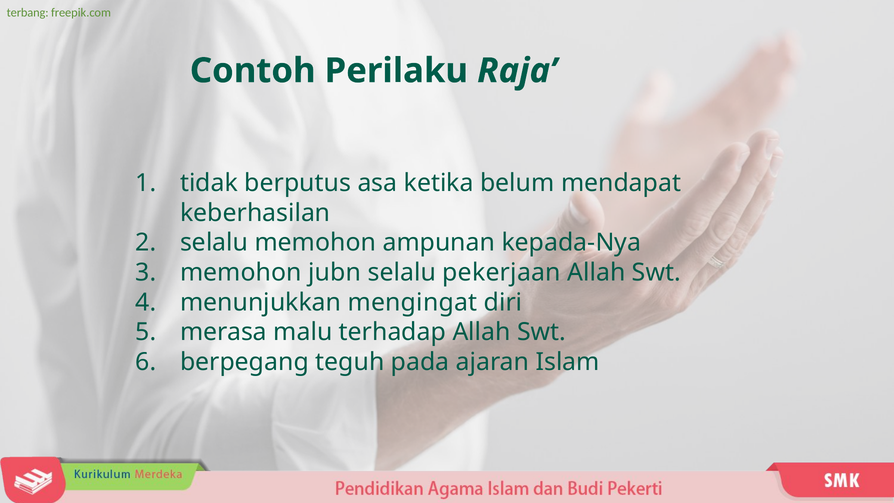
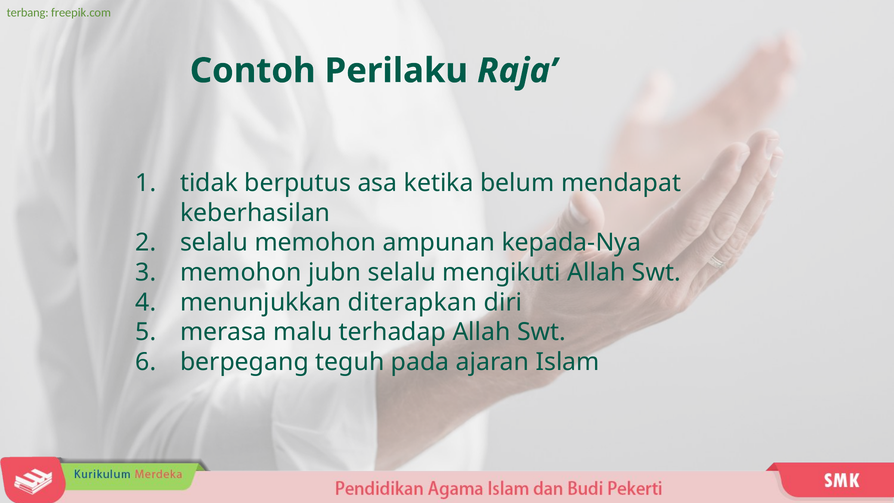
pekerjaan: pekerjaan -> mengikuti (502, 273)
mengingat: mengingat -> diterapkan (412, 302)
